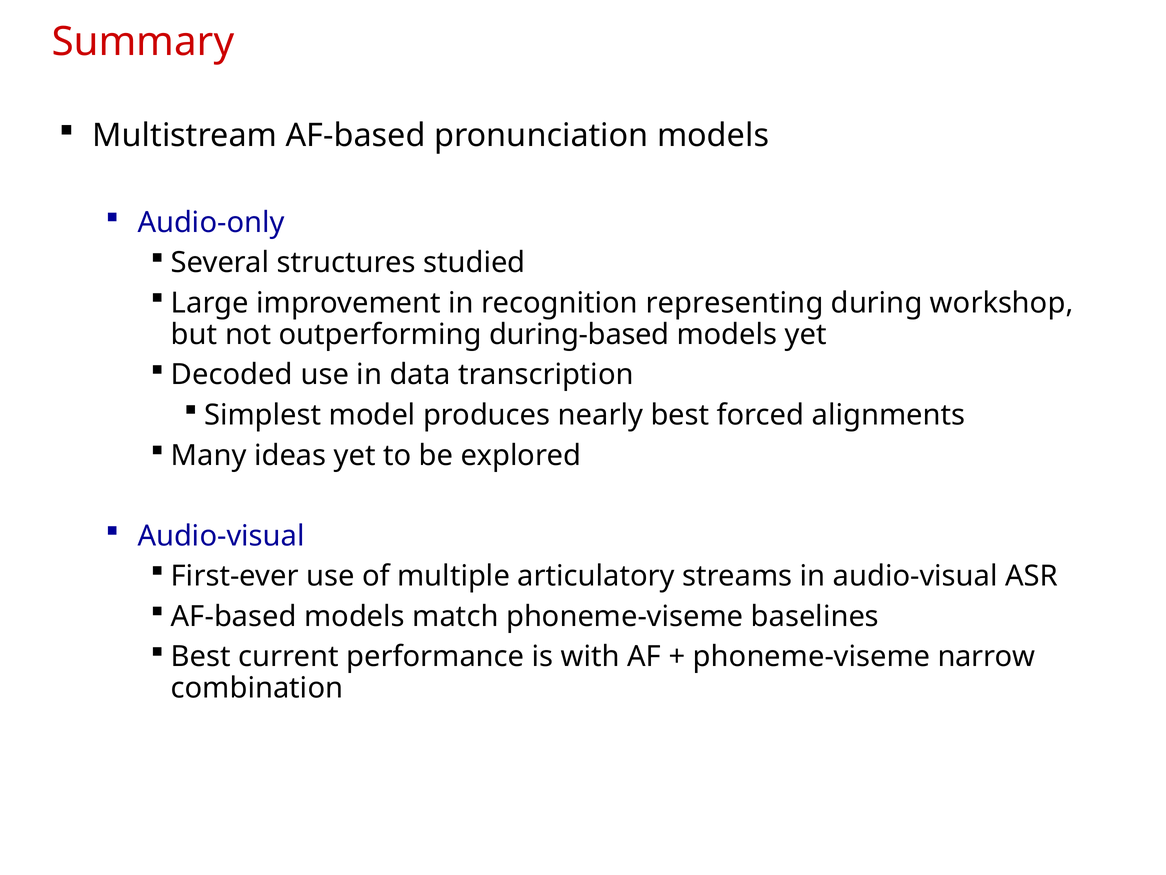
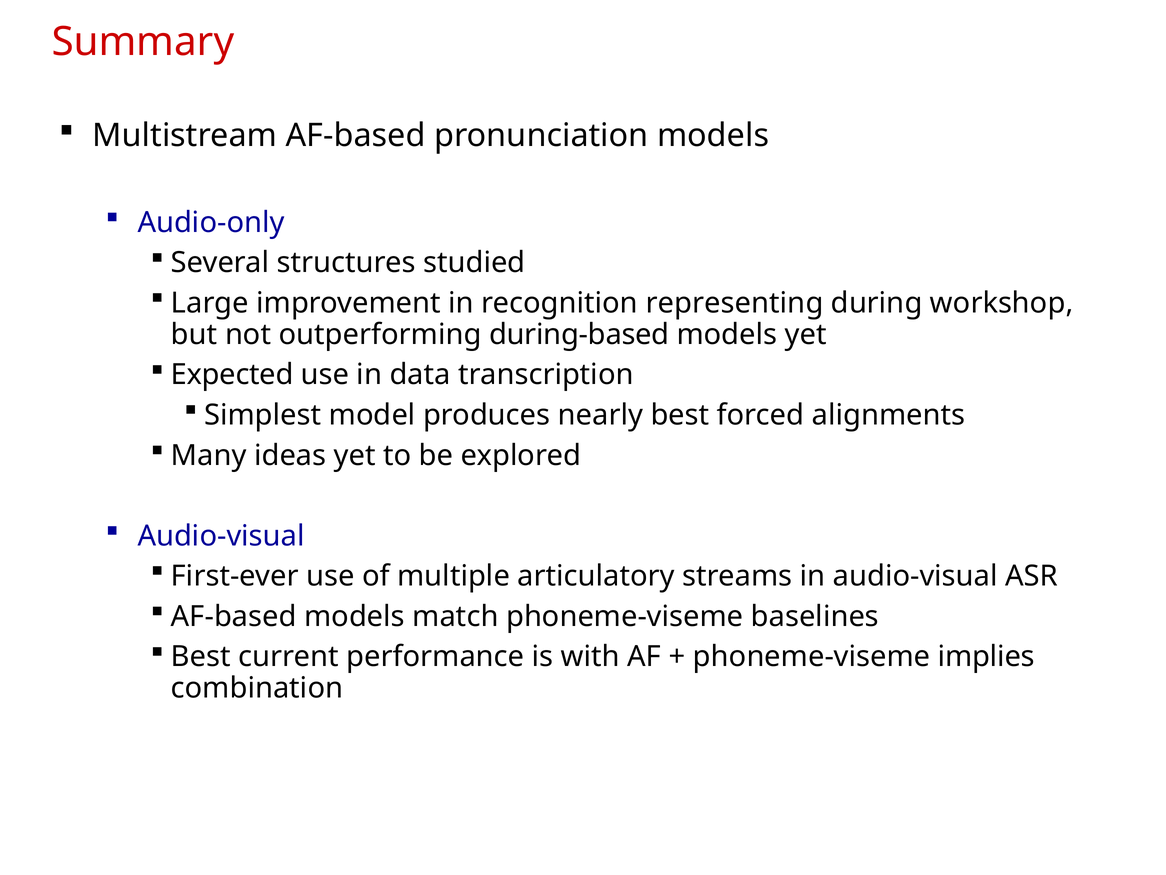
Decoded: Decoded -> Expected (232, 375)
narrow: narrow -> implies (986, 656)
